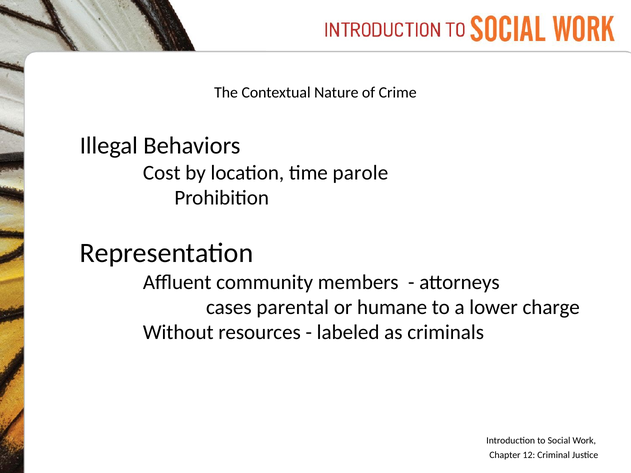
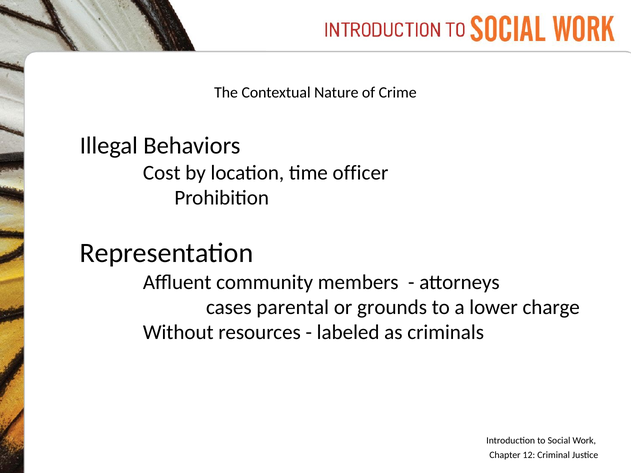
parole: parole -> officer (360, 173)
humane: humane -> grounds (392, 307)
